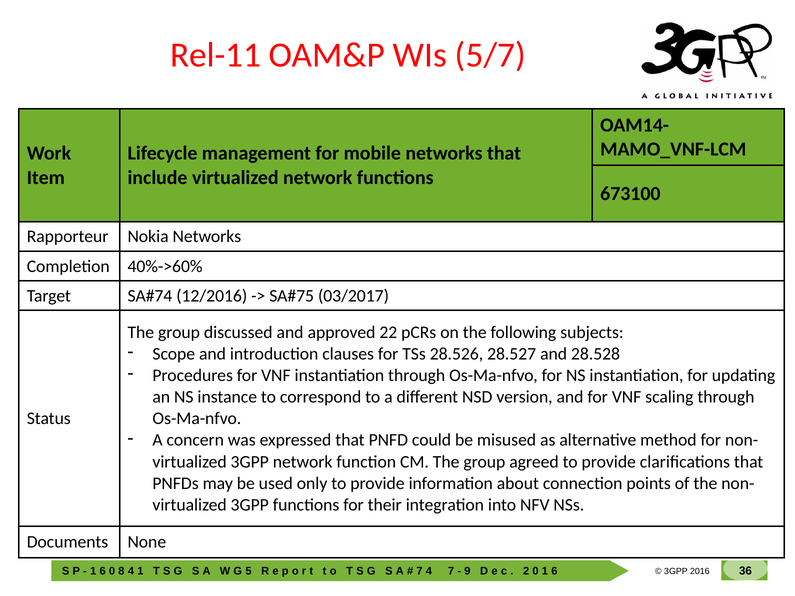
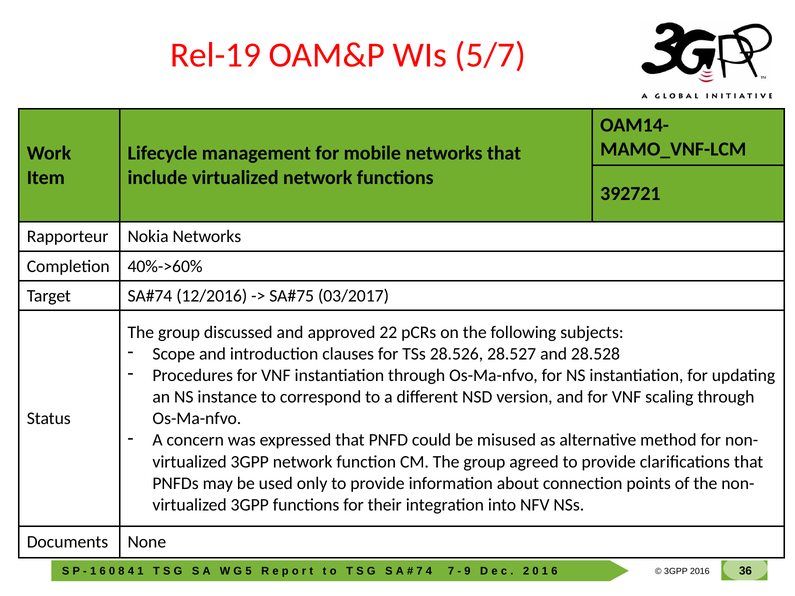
Rel-11: Rel-11 -> Rel-19 (216, 55)
673100: 673100 -> 392721 (630, 194)
